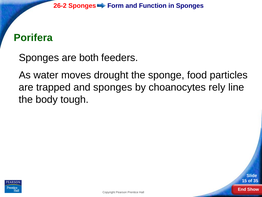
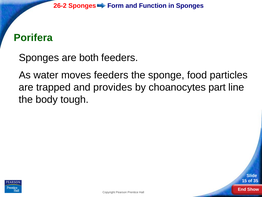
moves drought: drought -> feeders (111, 75)
and sponges: sponges -> provides (113, 87)
rely: rely -> part (217, 87)
